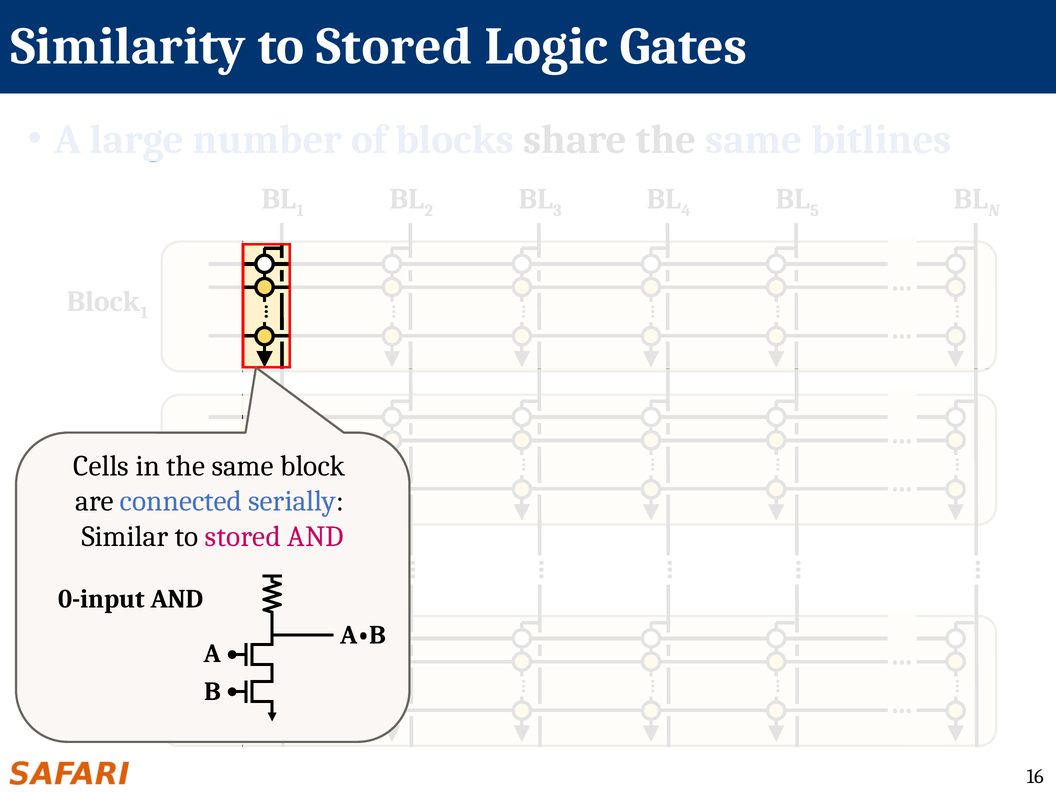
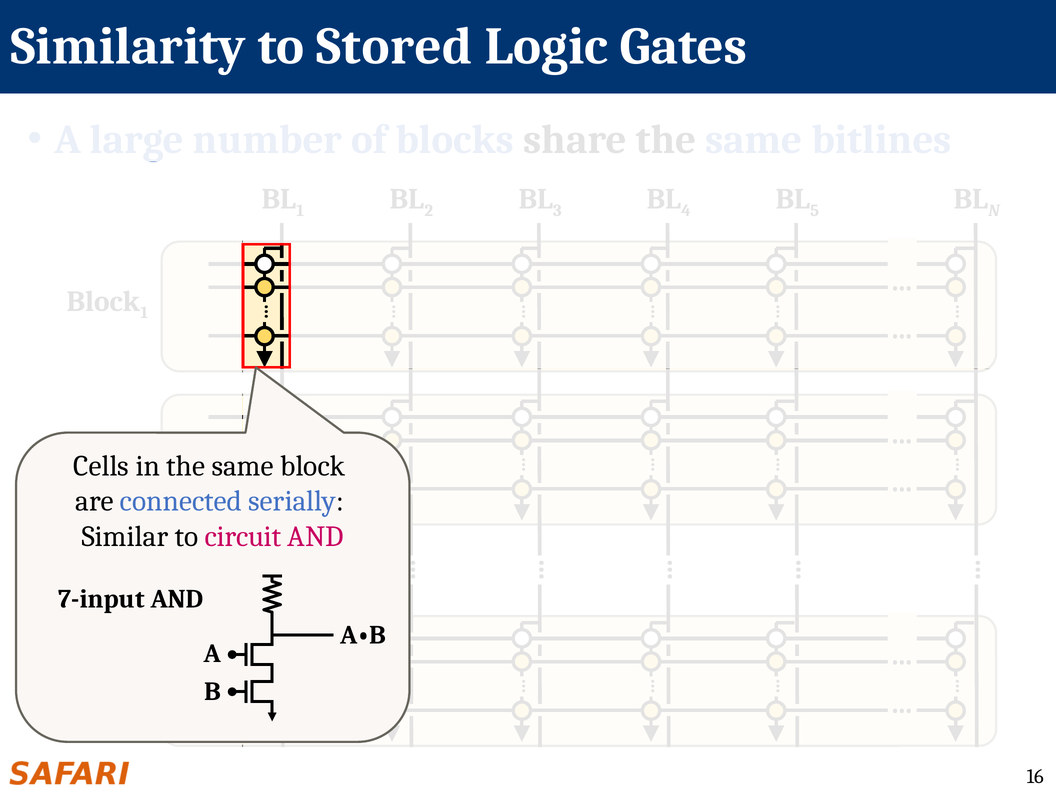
Similar to stored: stored -> circuit (243, 536)
0-input: 0-input -> 7-input (102, 599)
